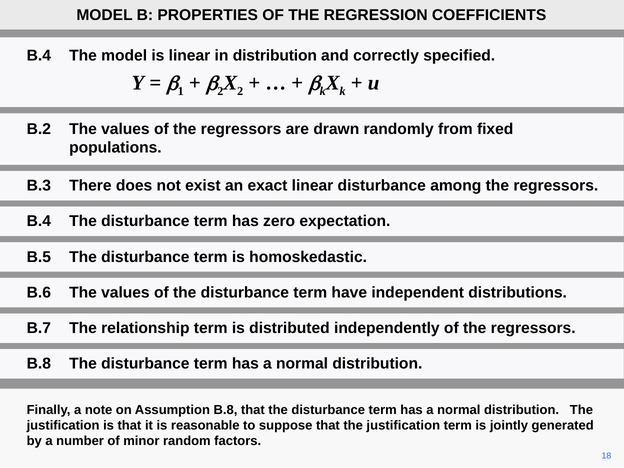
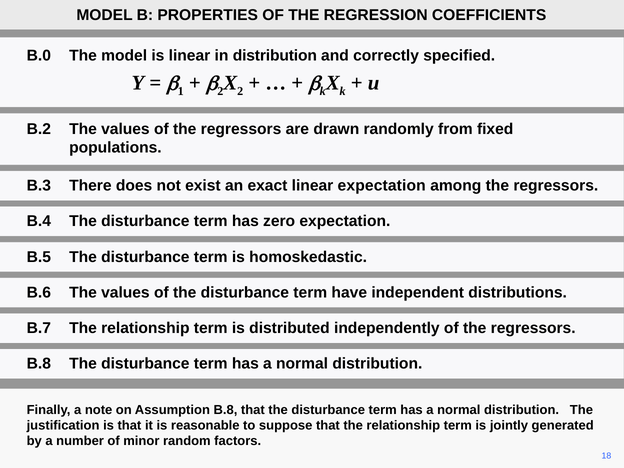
B.4: B.4 -> B.0 (39, 56)
linear disturbance: disturbance -> expectation (382, 186)
that the justification: justification -> relationship (403, 426)
